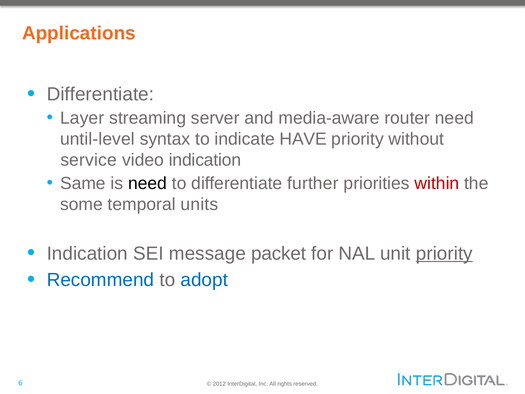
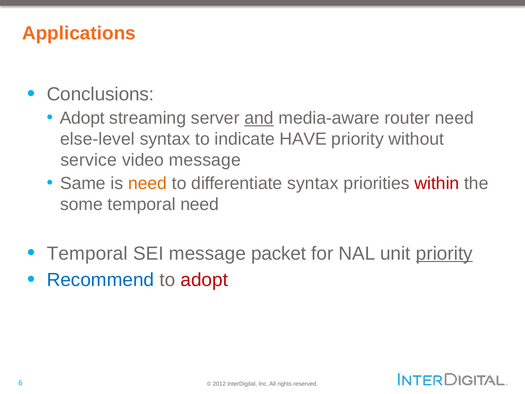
Differentiate: Differentiate -> Conclusions (100, 94)
Layer: Layer -> Adopt (82, 118)
and underline: none -> present (259, 118)
until-level: until-level -> else-level (97, 139)
video indication: indication -> message (205, 160)
need colour: black -> orange (148, 183)
differentiate further: further -> syntax (313, 183)
temporal units: units -> need (200, 204)
Indication: Indication -> Temporal (87, 253)
adopt colour: blue -> red (204, 280)
